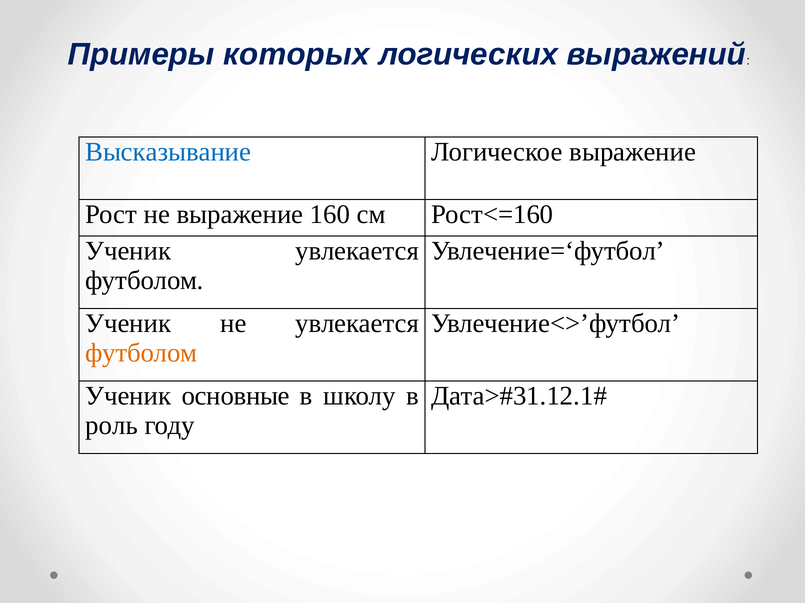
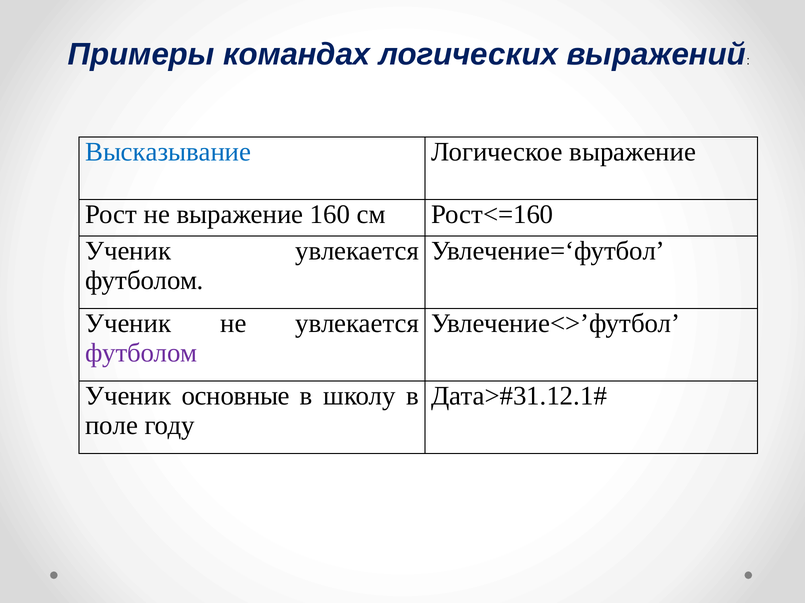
которых: которых -> командах (297, 54)
футболом colour: orange -> purple (141, 353)
роль: роль -> поле (112, 426)
